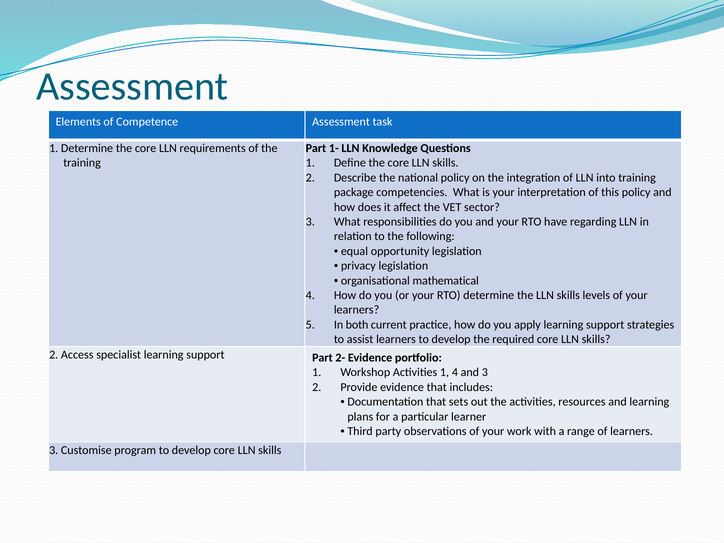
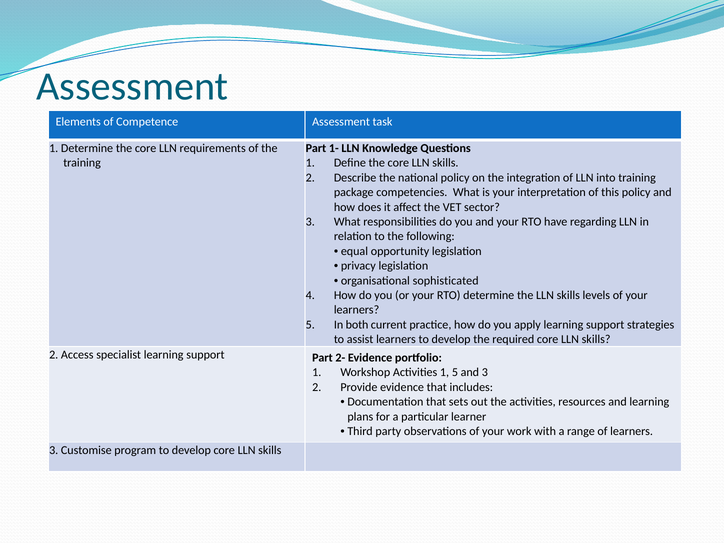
mathematical: mathematical -> sophisticated (446, 281)
1 4: 4 -> 5 (455, 372)
